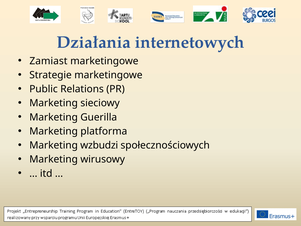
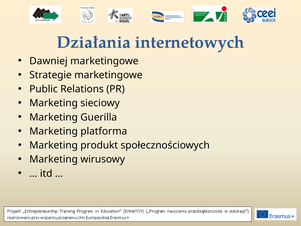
Zamiast: Zamiast -> Dawniej (48, 61)
wzbudzi: wzbudzi -> produkt (99, 145)
